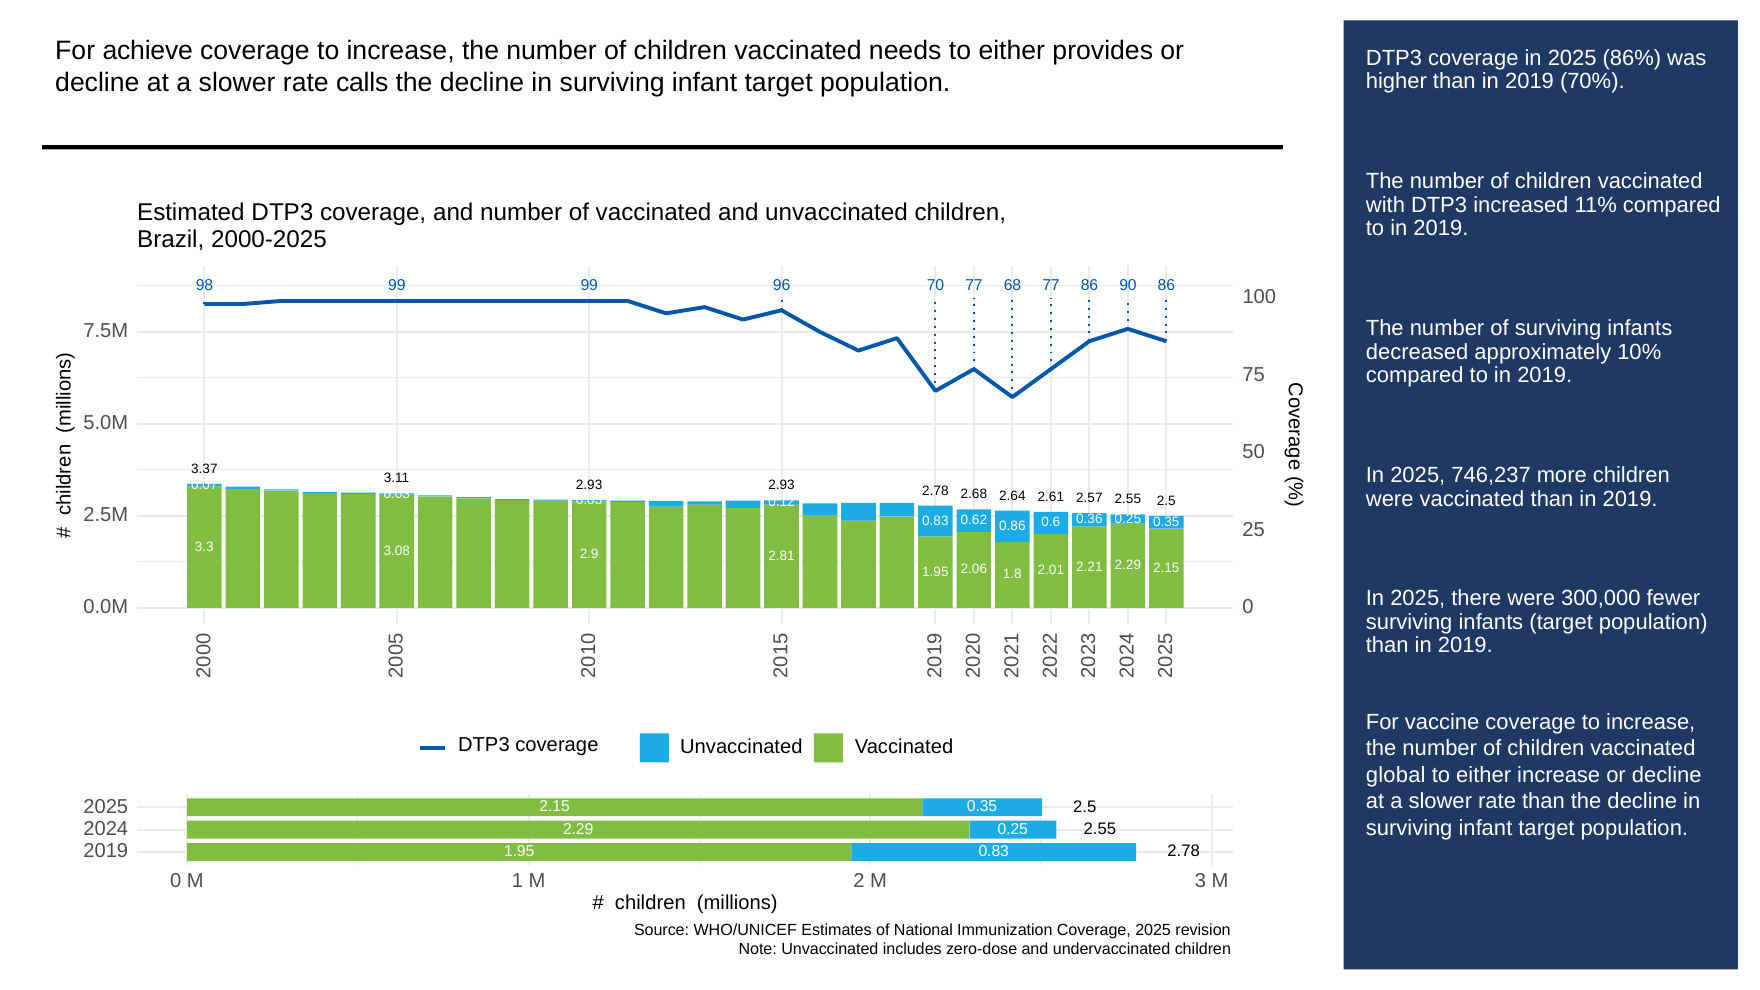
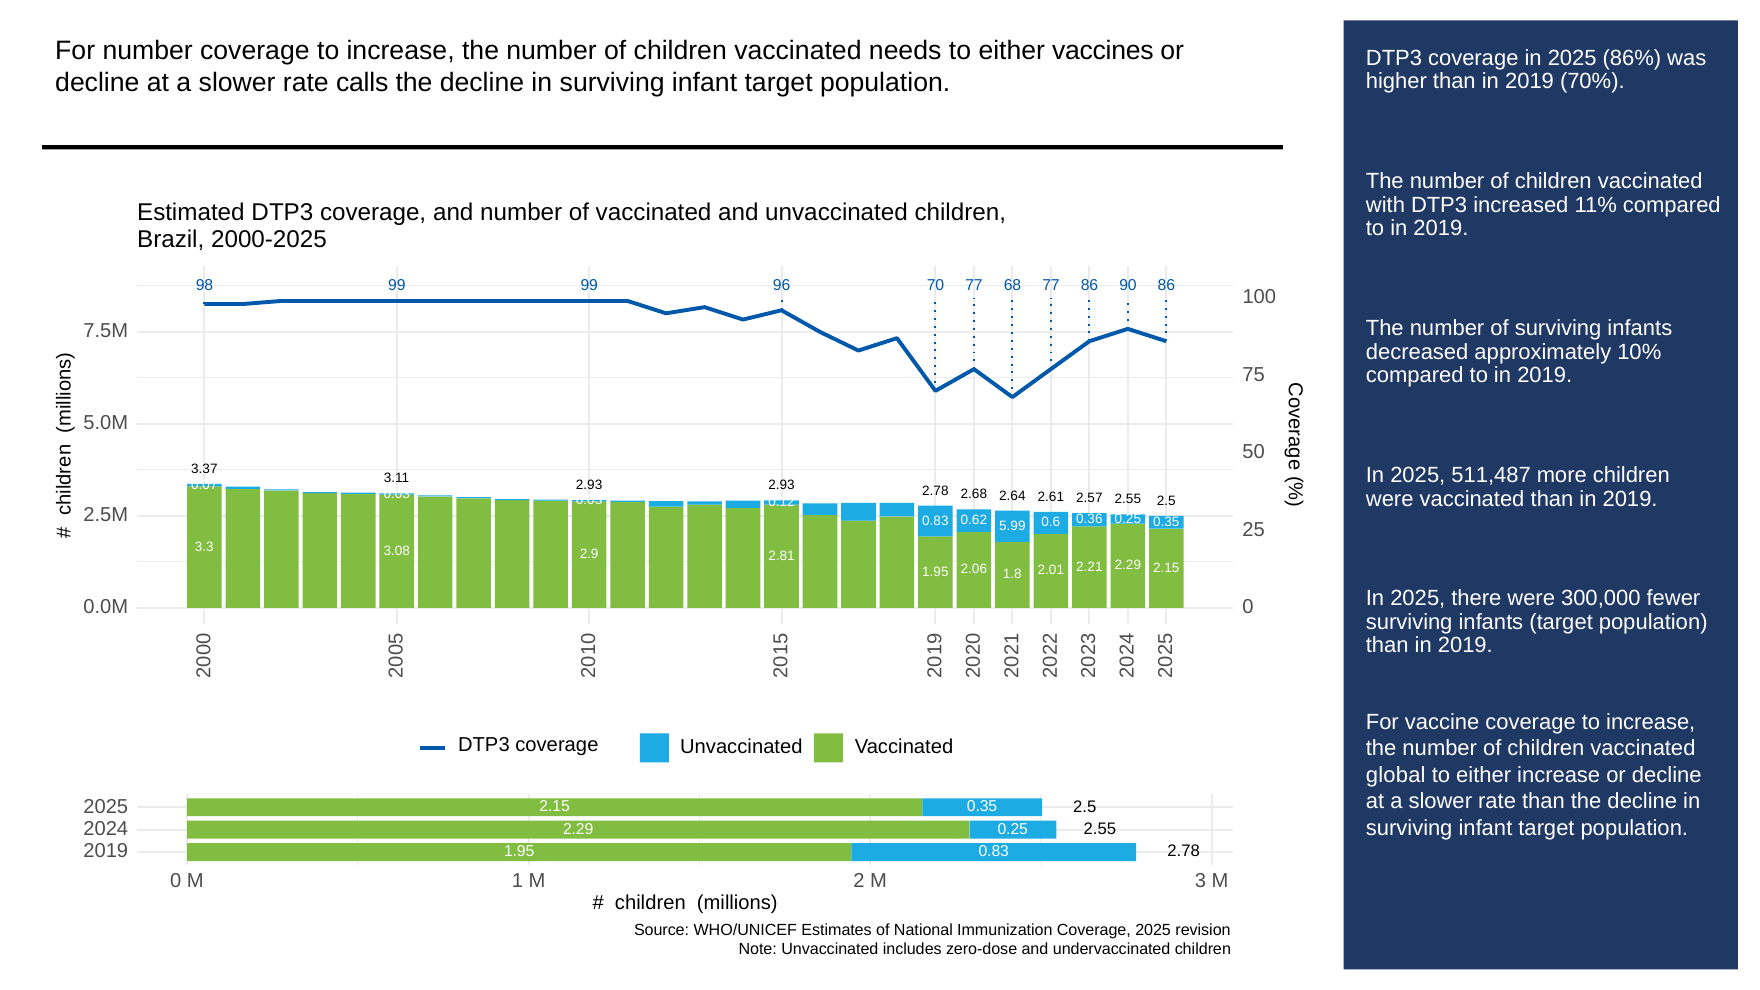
For achieve: achieve -> number (148, 51)
provides: provides -> vaccines (1103, 51)
746,237: 746,237 -> 511,487 (1491, 475)
0.86: 0.86 -> 5.99 (1012, 526)
